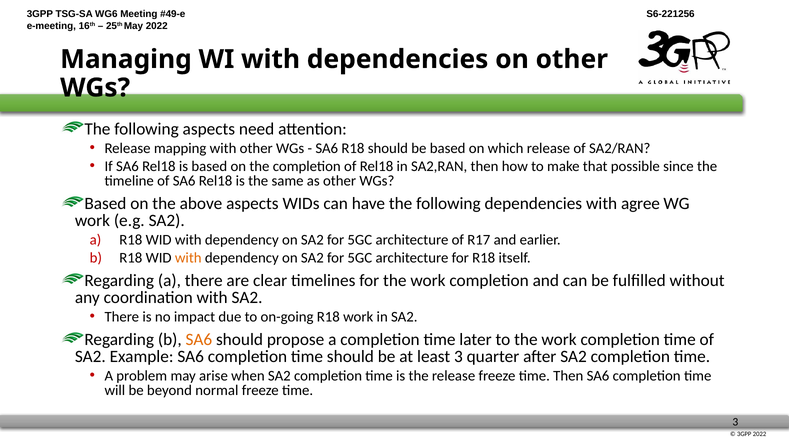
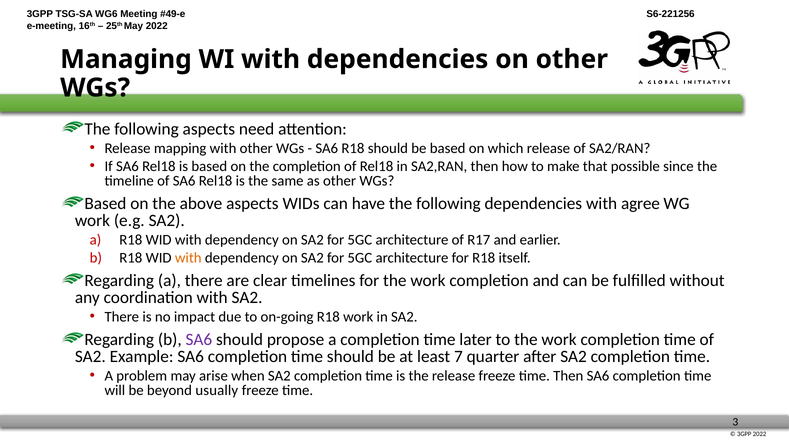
SA6 colour: orange -> purple (199, 339)
least 3: 3 -> 7 (458, 356)
normal: normal -> usually (217, 390)
